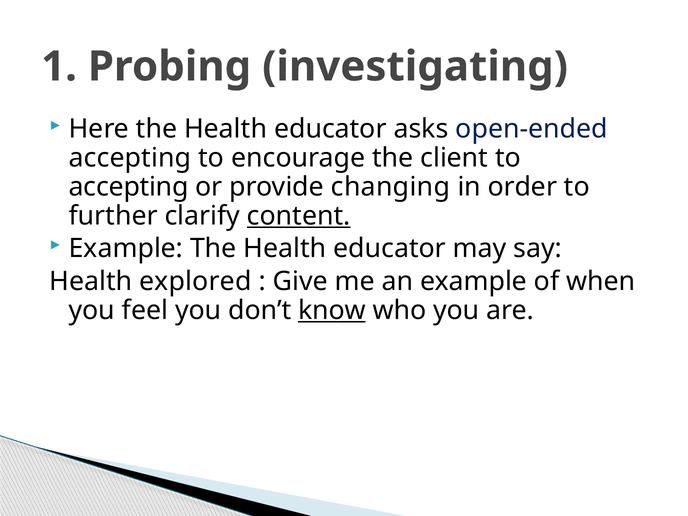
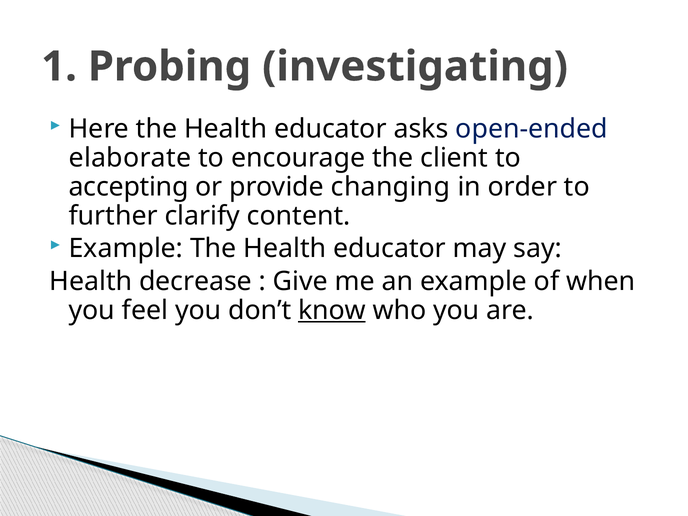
accepting: accepting -> elaborate (130, 158)
content underline: present -> none (299, 216)
explored: explored -> decrease (195, 281)
